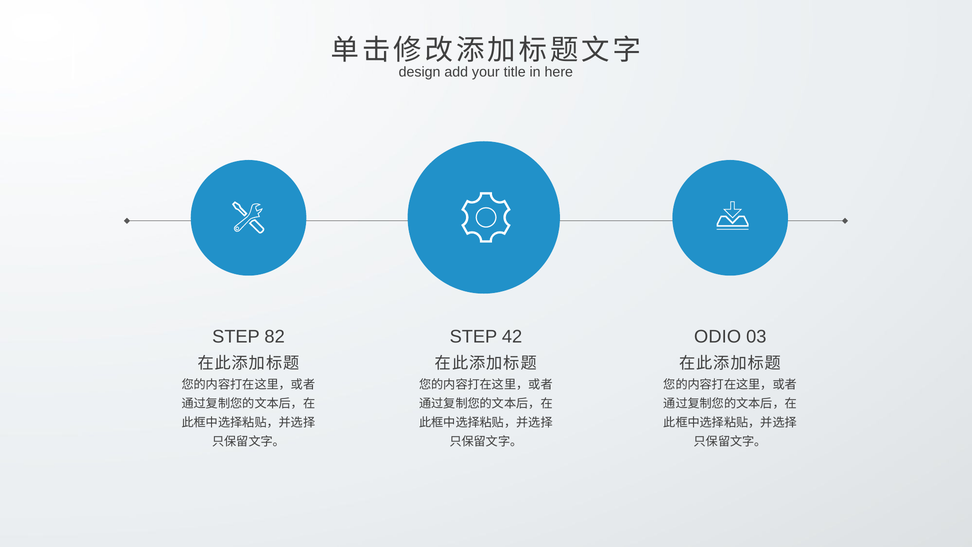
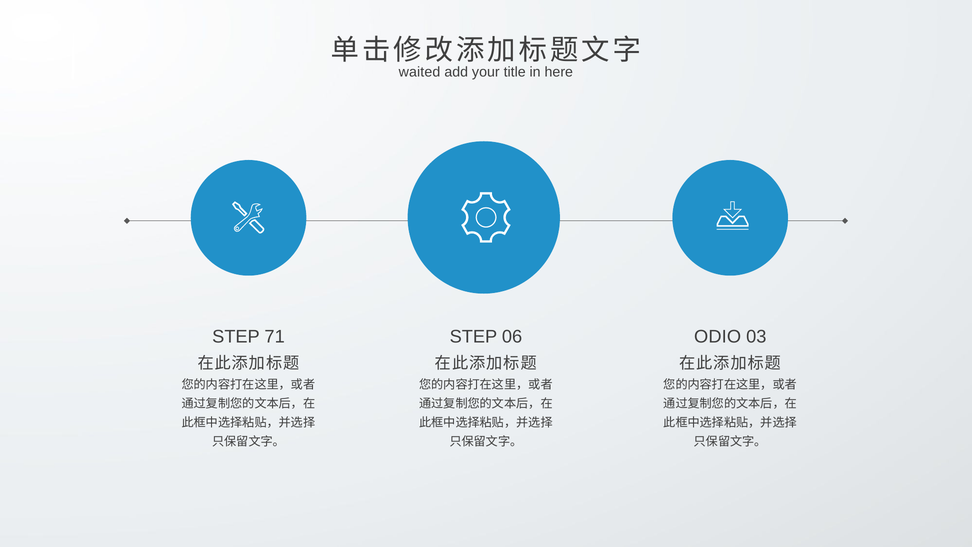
design: design -> waited (420, 72)
82: 82 -> 71 (275, 336)
42: 42 -> 06 (512, 336)
